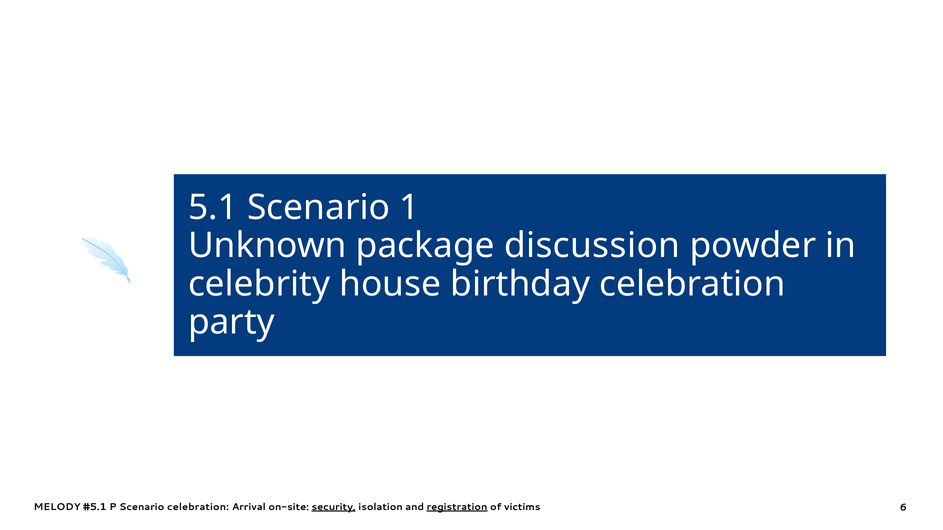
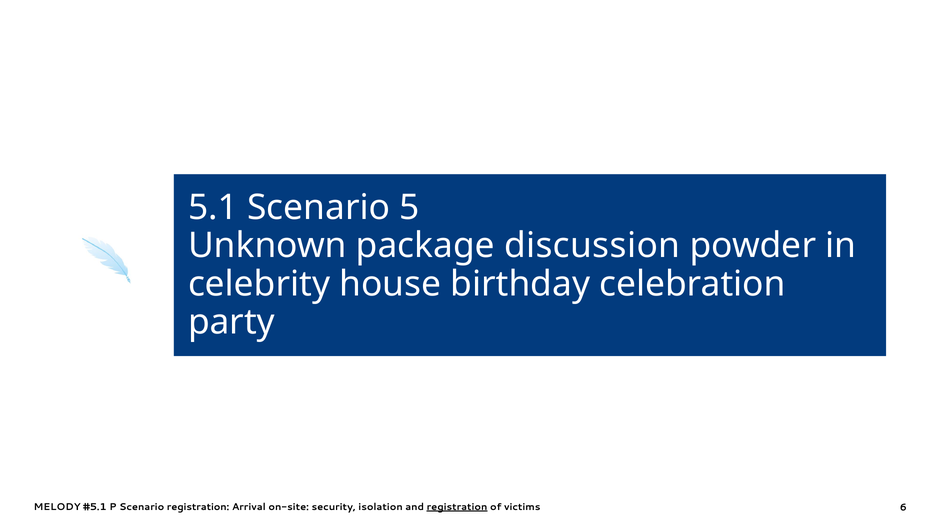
1: 1 -> 5 (409, 208)
Scenario celebration: celebration -> registration (198, 507)
security underline: present -> none (334, 507)
